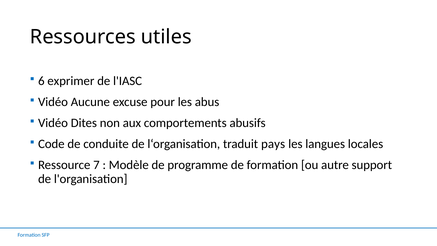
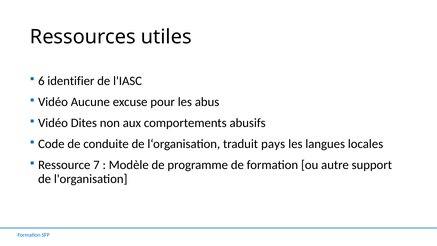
exprimer: exprimer -> identifier (71, 81)
